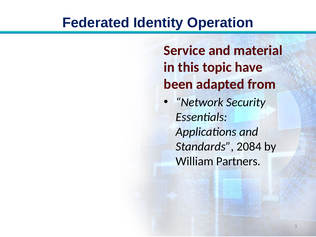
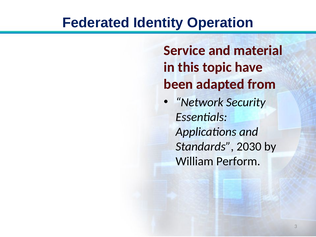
2084: 2084 -> 2030 (249, 147)
Partners: Partners -> Perform (238, 161)
